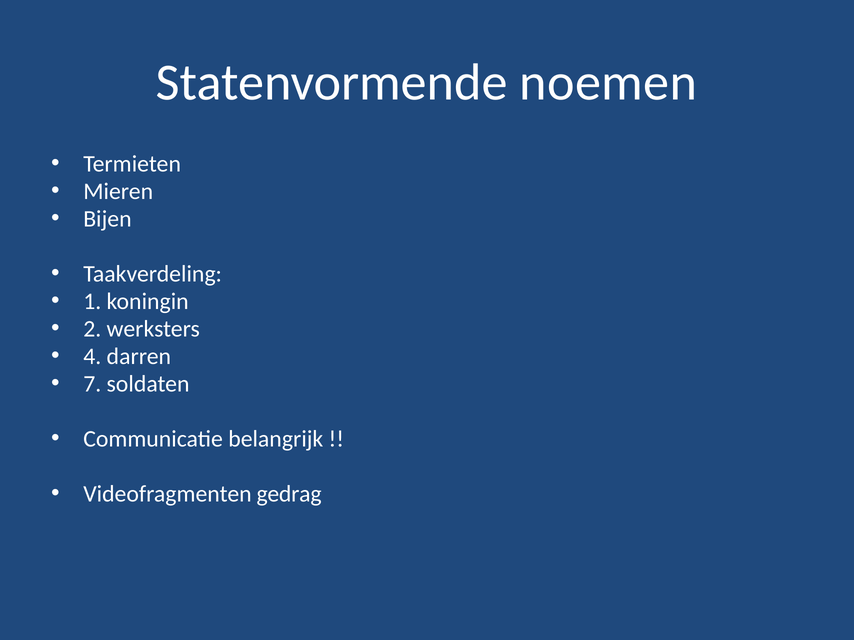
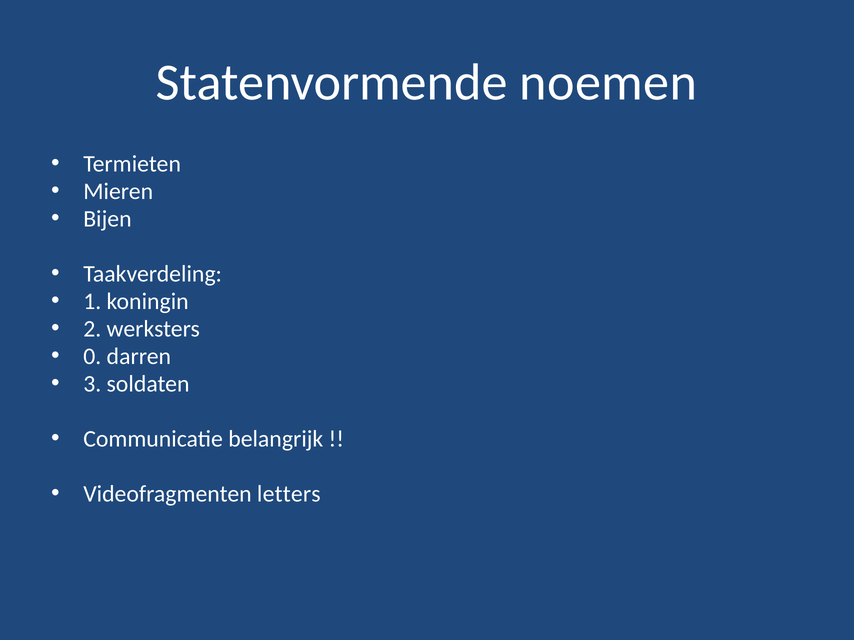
4: 4 -> 0 (92, 357)
7: 7 -> 3 (92, 384)
gedrag: gedrag -> letters (289, 494)
